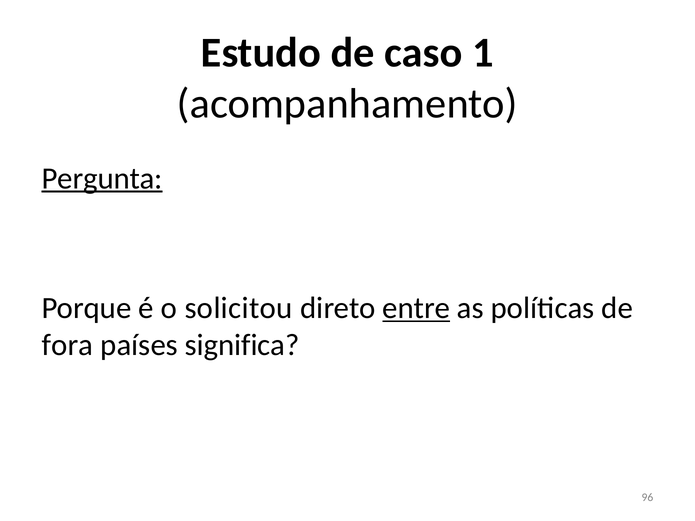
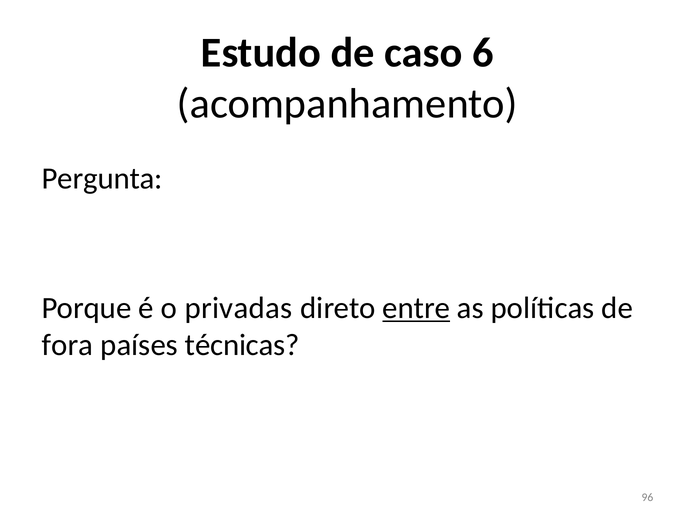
1: 1 -> 6 (483, 53)
Pergunta underline: present -> none (102, 178)
solicitou: solicitou -> privadas (239, 308)
significa: significa -> técnicas (242, 345)
